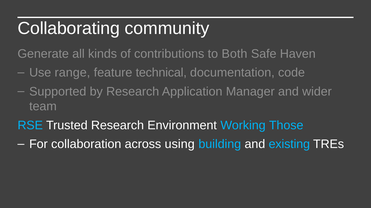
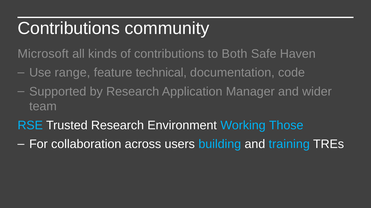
Collaborating: Collaborating -> Contributions (69, 28)
Generate: Generate -> Microsoft (43, 54)
using: using -> users (180, 145)
existing: existing -> training (289, 145)
